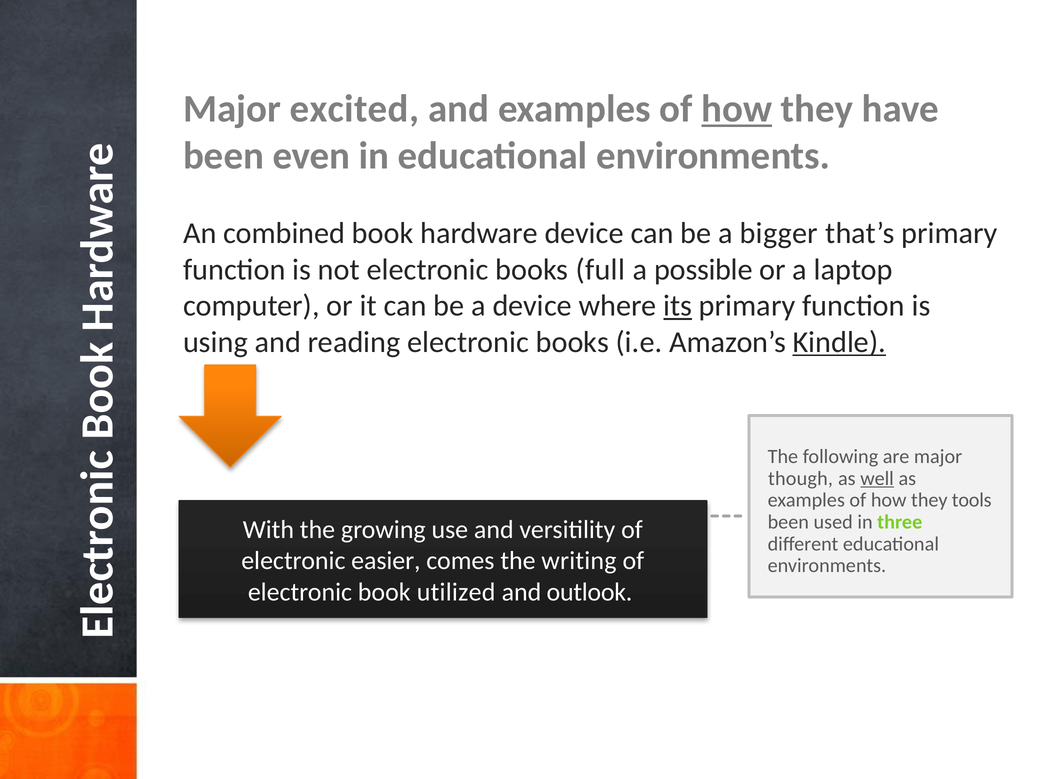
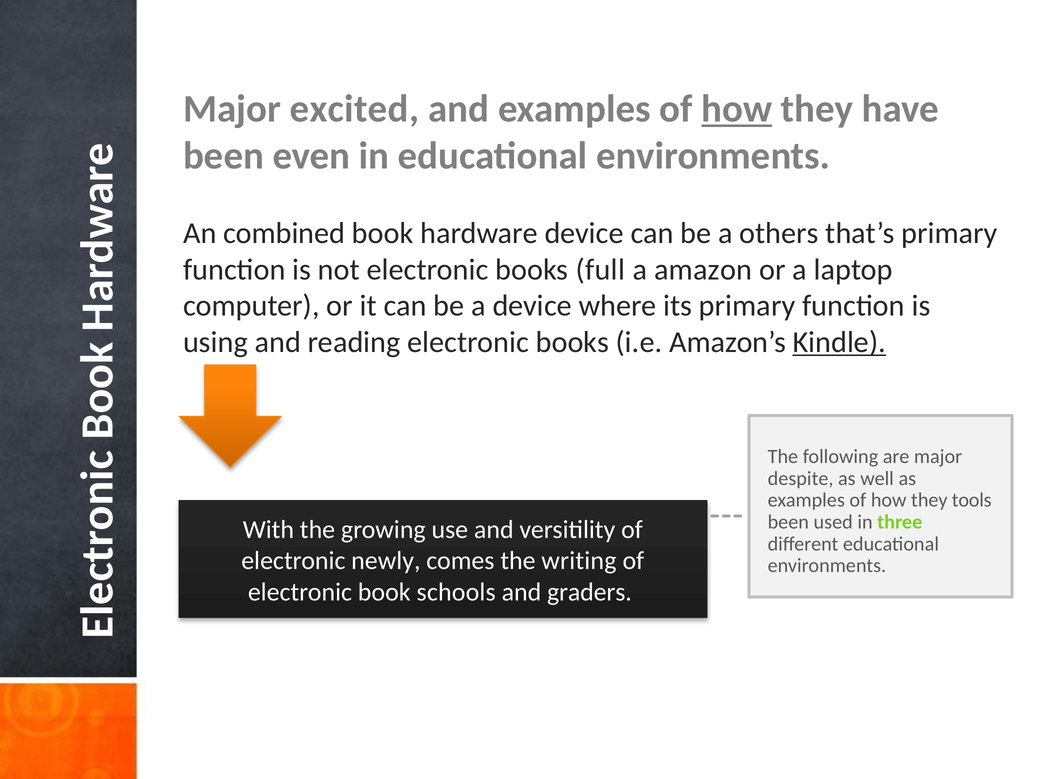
bigger: bigger -> others (779, 233)
possible: possible -> amazon (703, 269)
its underline: present -> none (678, 306)
though: though -> despite (801, 478)
well underline: present -> none (877, 478)
easier: easier -> newly (386, 560)
utilized: utilized -> schools (456, 592)
outlook: outlook -> graders (589, 592)
